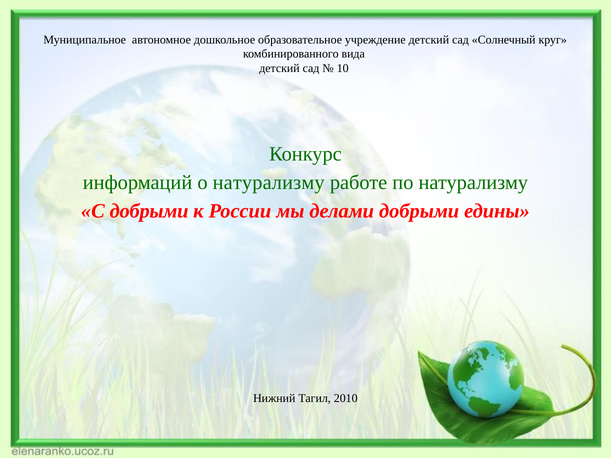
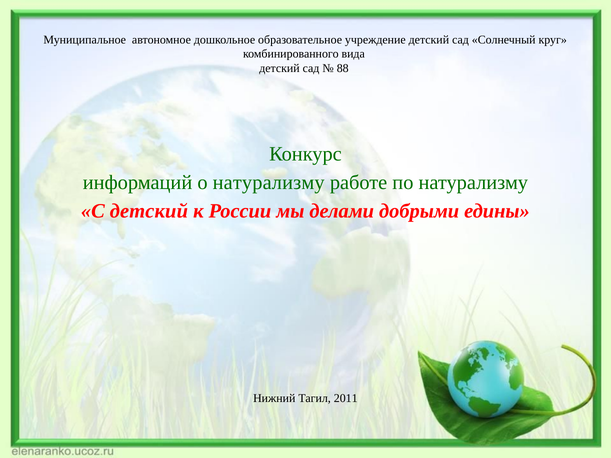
10: 10 -> 88 (343, 68)
С добрыми: добрыми -> детский (149, 211)
2010: 2010 -> 2011 (346, 399)
